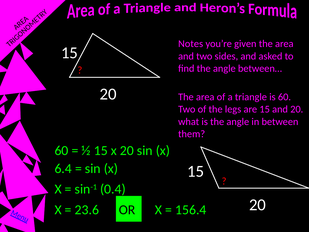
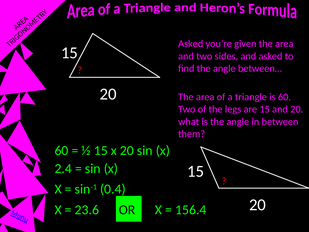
Notes: Notes -> Asked (191, 44)
6.4: 6.4 -> 2.4 (63, 168)
